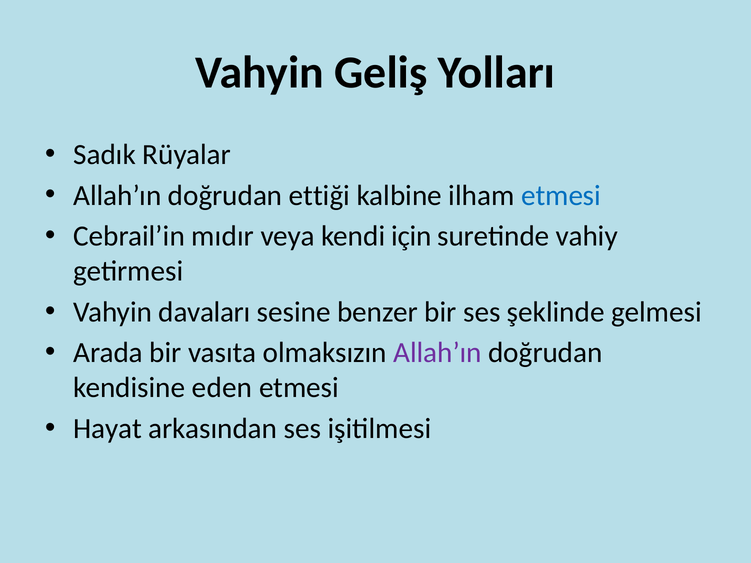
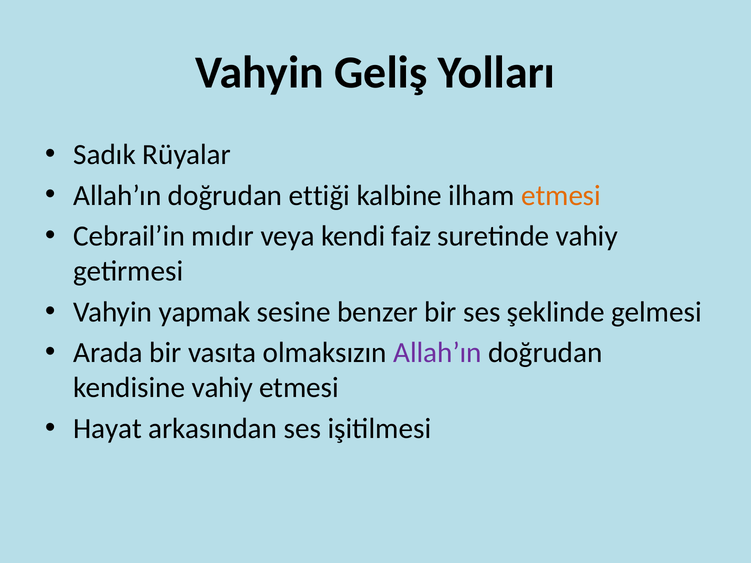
etmesi colour: blue -> orange (561, 196)
için: için -> faiz (411, 236)
davaları: davaları -> yapmak (204, 312)
kendisine eden: eden -> vahiy (222, 388)
